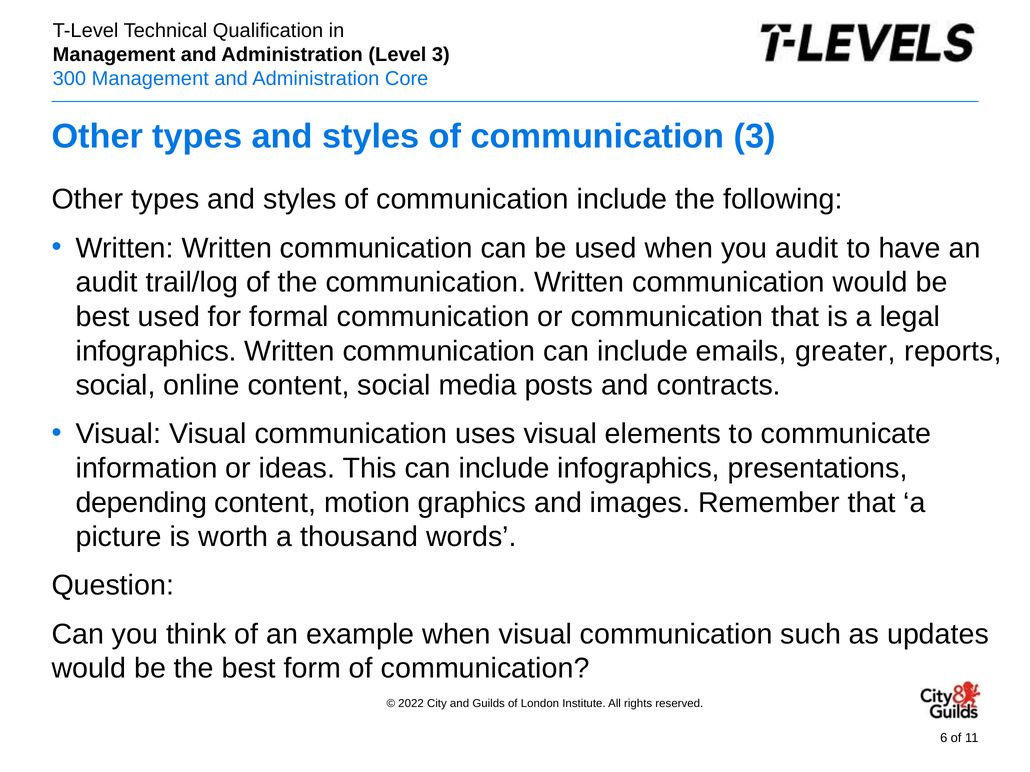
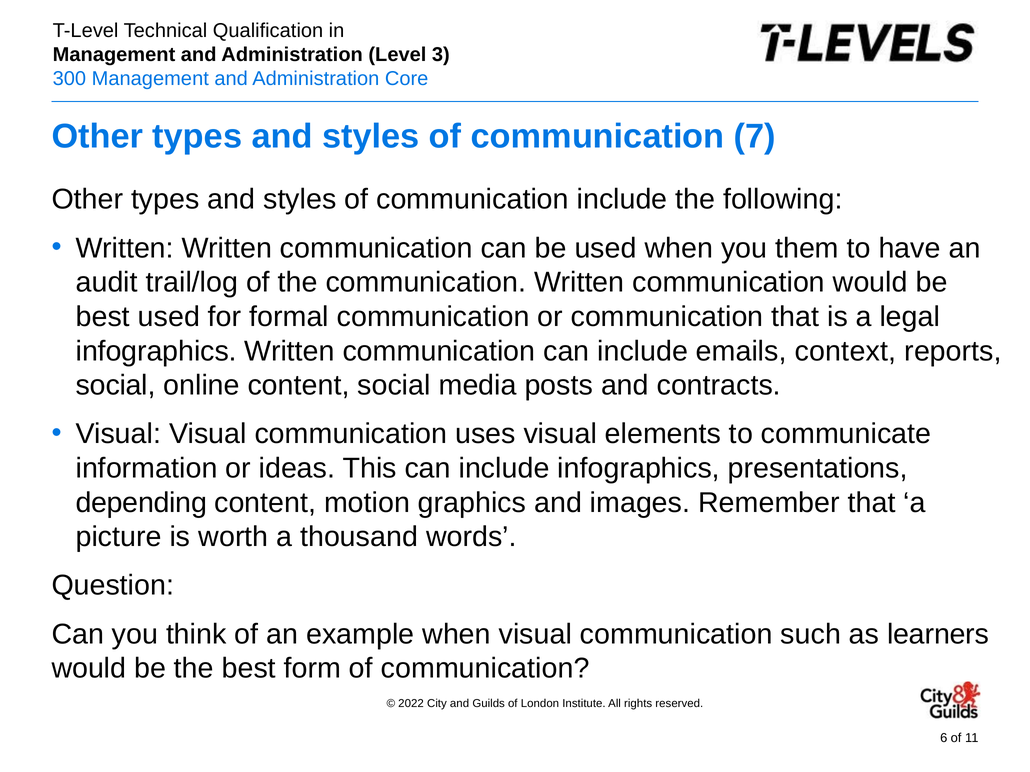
communication 3: 3 -> 7 (755, 137)
you audit: audit -> them (807, 248)
greater: greater -> context (845, 351)
updates: updates -> learners (938, 635)
